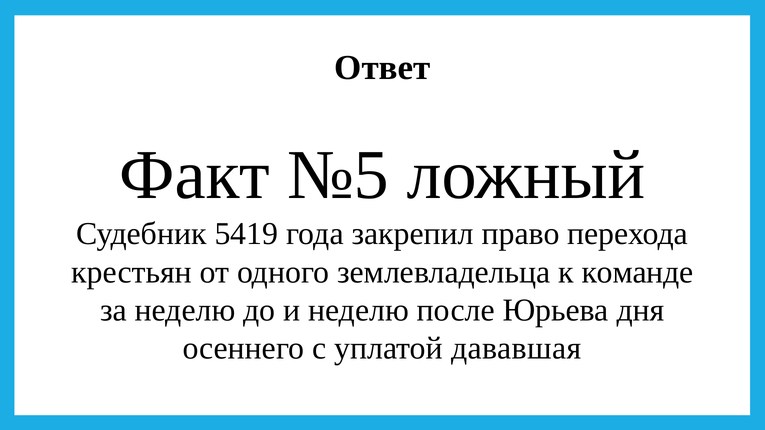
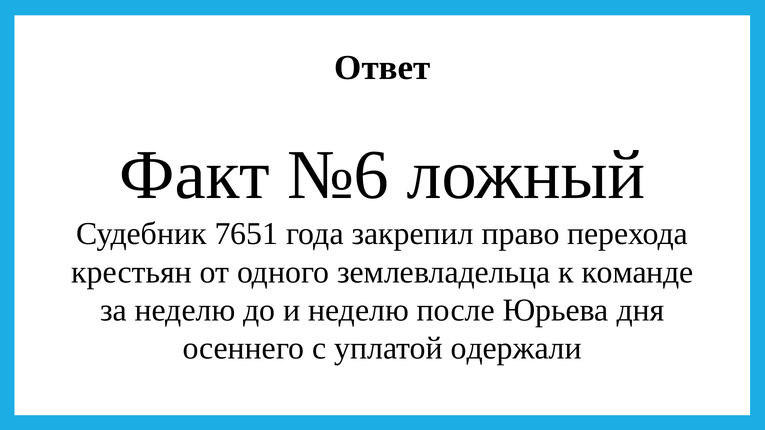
№5: №5 -> №6 (338, 175)
5419: 5419 -> 7651 (246, 234)
дававшая: дававшая -> одержали (516, 349)
